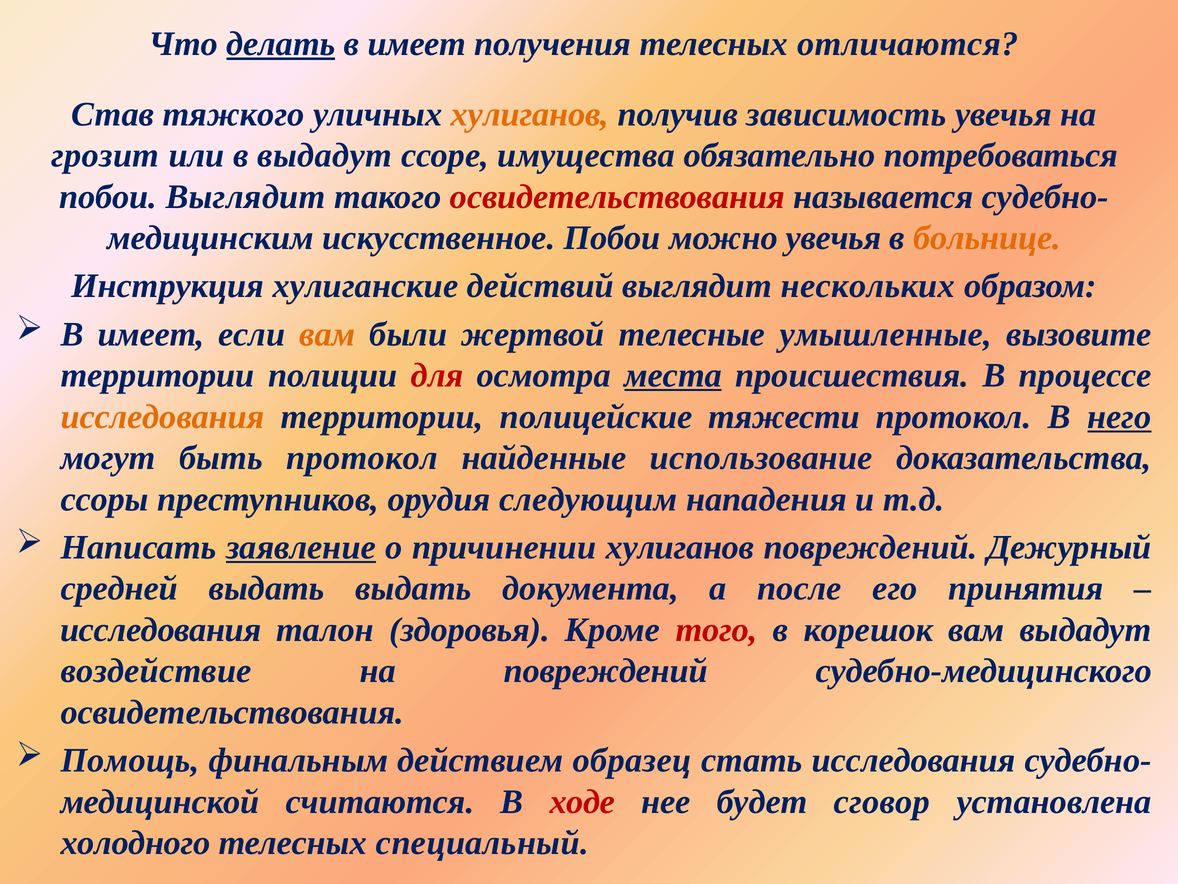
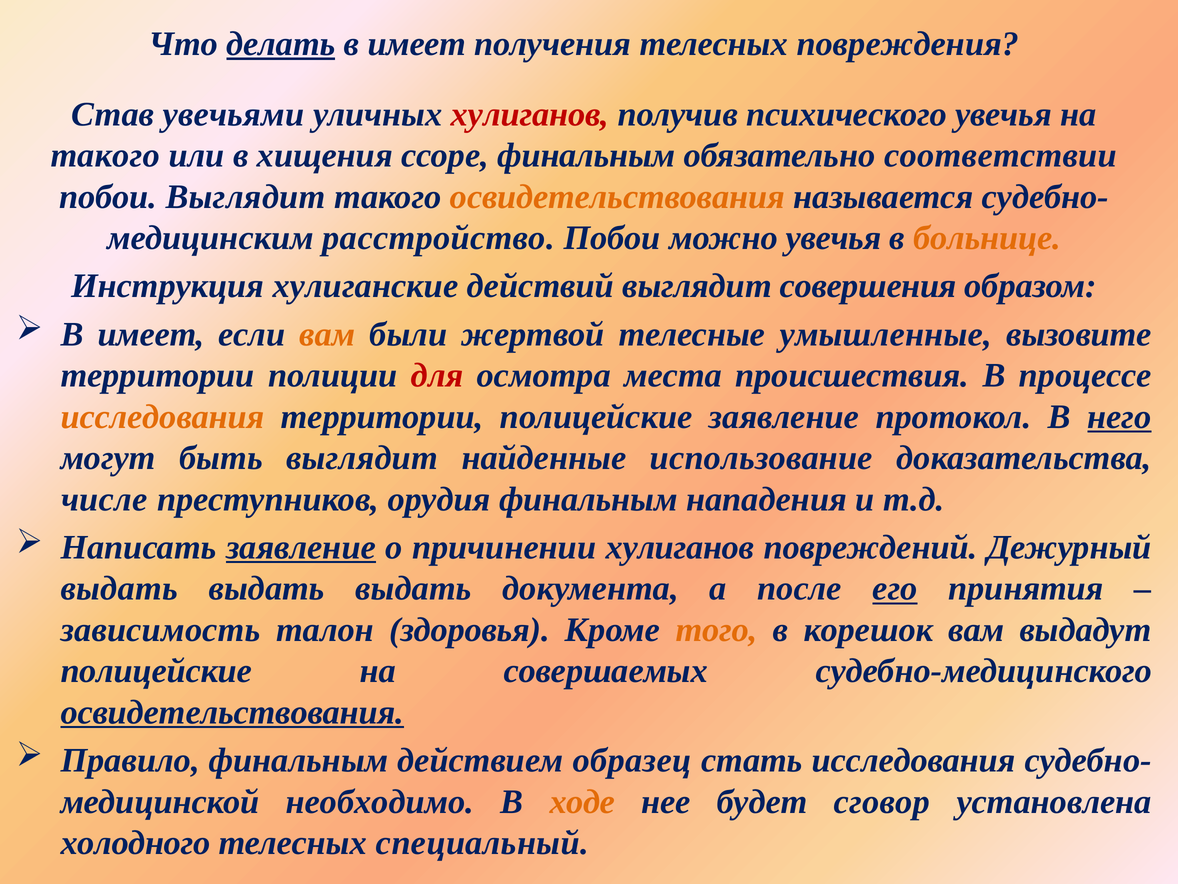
отличаются: отличаются -> повреждения (908, 44)
тяжкого: тяжкого -> увечьями (233, 114)
хулиганов colour: orange -> red (530, 114)
зависимость: зависимость -> психического (847, 114)
грозит: грозит -> такого (105, 155)
в выдадут: выдадут -> хищения (325, 155)
ссоре имущества: имущества -> финальным (586, 155)
потребоваться: потребоваться -> соответствии (1001, 155)
освидетельствования colour: red -> orange (617, 197)
искусственное: искусственное -> расстройство (439, 238)
нескольких: нескольких -> совершения (868, 286)
места underline: present -> none (673, 375)
полицейские тяжести: тяжести -> заявление (784, 416)
быть протокол: протокол -> выглядит (362, 458)
ссоры: ссоры -> числе (104, 499)
орудия следующим: следующим -> финальным (588, 499)
средней: средней -> выдать (119, 588)
его underline: none -> present (895, 588)
исследования: исследования -> зависимость (161, 629)
того colour: red -> orange (716, 629)
воздействие: воздействие -> полицейские (156, 671)
на повреждений: повреждений -> совершаемых (606, 671)
освидетельствования underline: none -> present (232, 712)
Помощь: Помощь -> Правило (130, 760)
считаются: считаются -> необходимо (380, 801)
ходе colour: red -> orange (582, 801)
